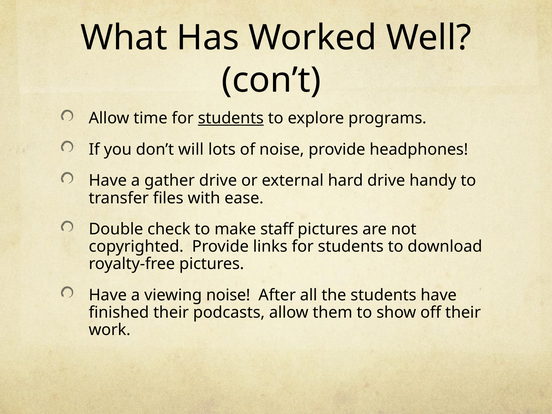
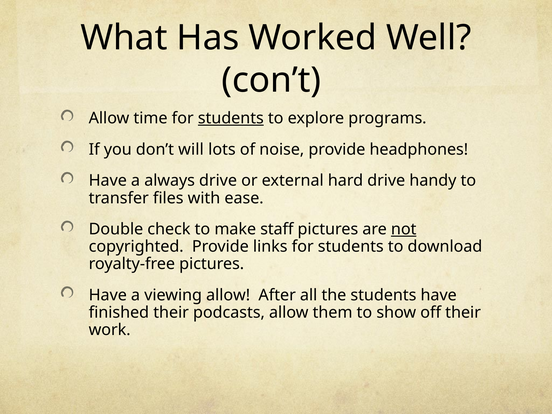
gather: gather -> always (170, 181)
not underline: none -> present (404, 229)
viewing noise: noise -> allow (228, 295)
